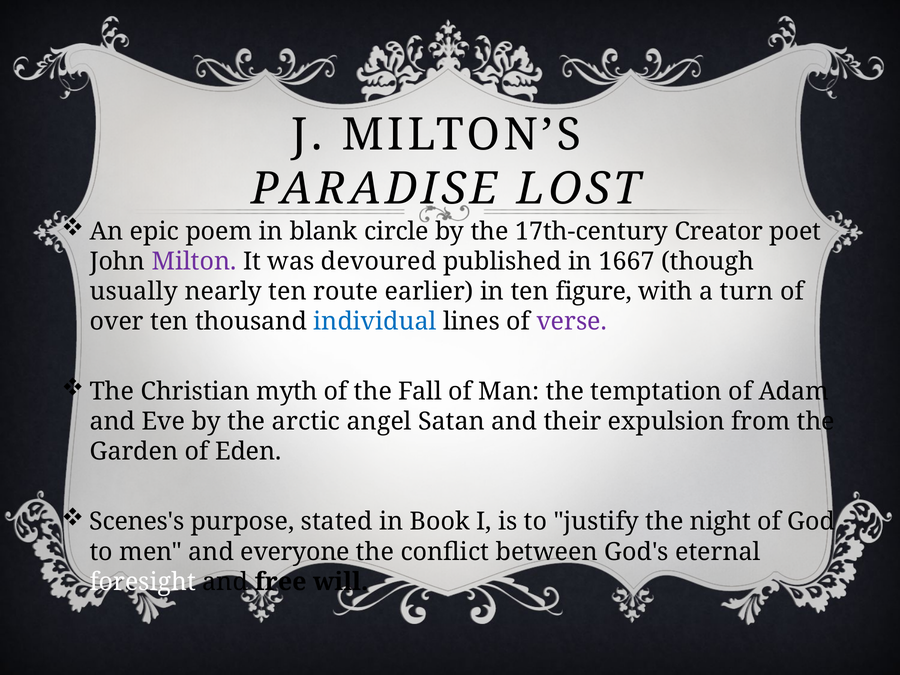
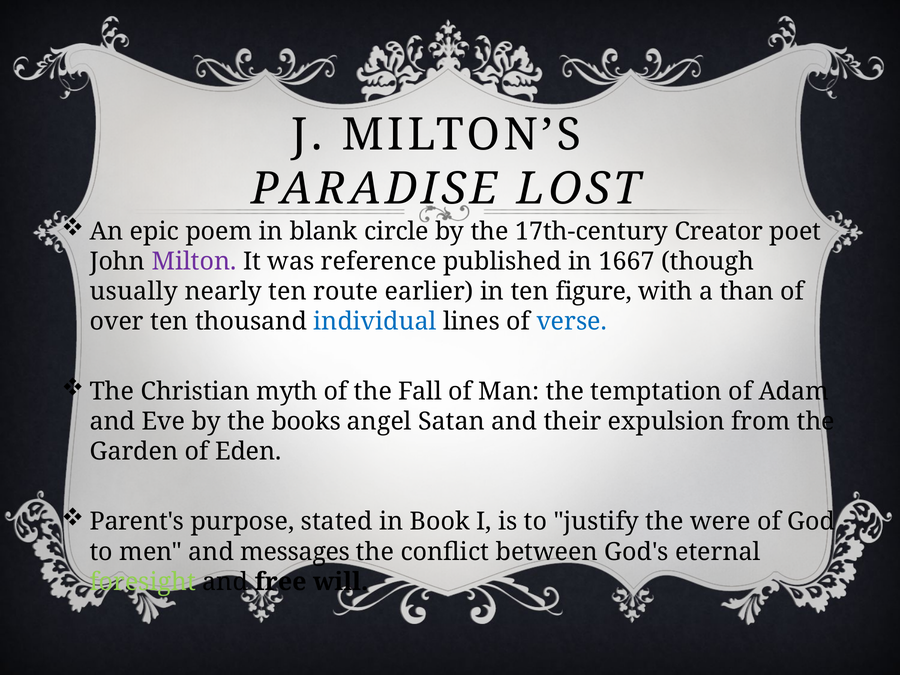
devoured: devoured -> reference (379, 261)
turn: turn -> than (747, 291)
verse colour: purple -> blue (572, 321)
arctic: arctic -> books (306, 422)
Scenes's: Scenes's -> Parent's (137, 522)
night: night -> were (720, 522)
everyone: everyone -> messages (295, 552)
foresight colour: white -> light green (143, 582)
